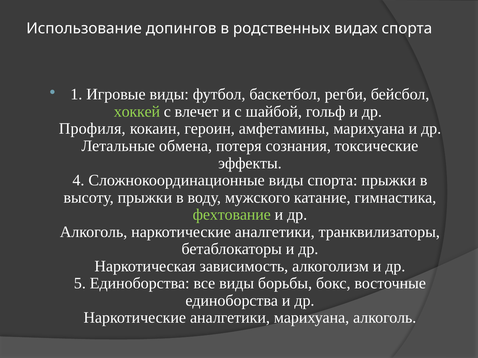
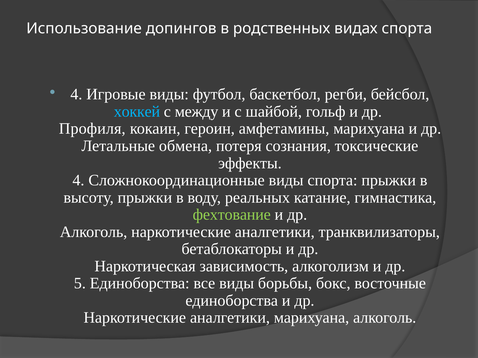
1: 1 -> 4 (76, 95)
хоккей colour: light green -> light blue (137, 112)
влечет: влечет -> между (197, 112)
мужского: мужского -> реальных (257, 198)
